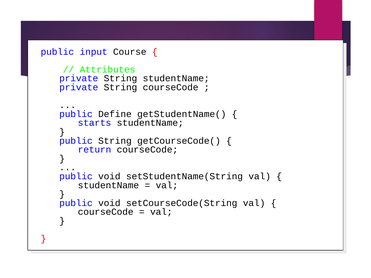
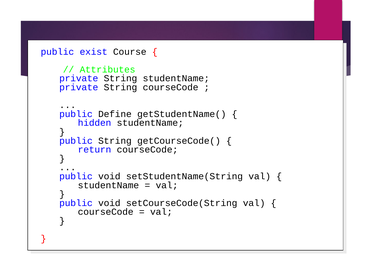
input: input -> exist (94, 52)
starts: starts -> hidden (95, 123)
